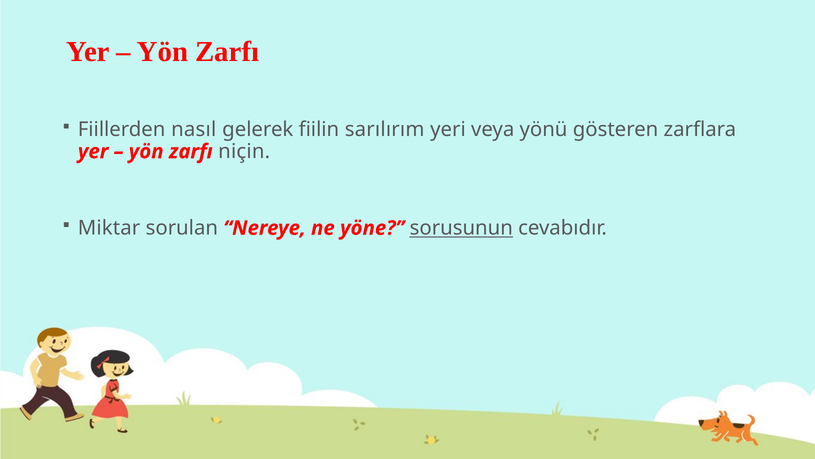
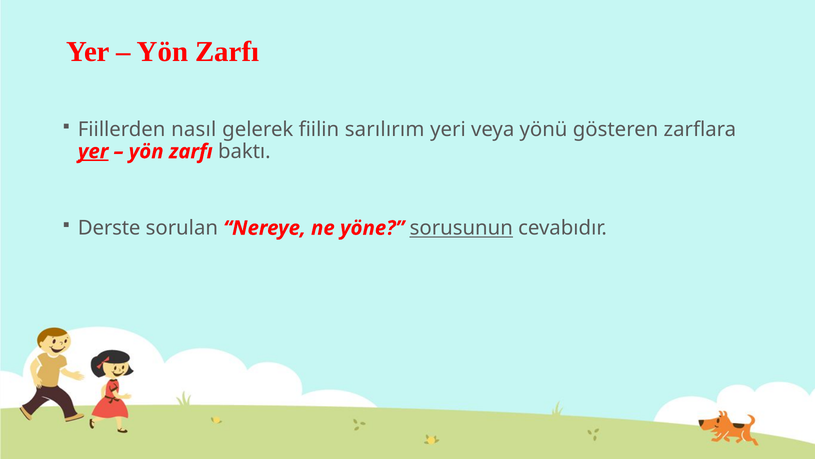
yer underline: none -> present (93, 151)
niçin: niçin -> baktı (244, 151)
Miktar: Miktar -> Derste (109, 228)
